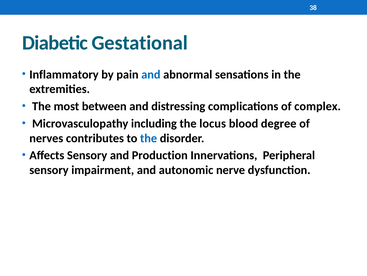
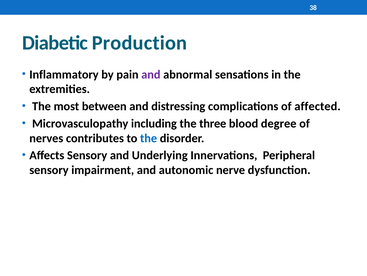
Gestational: Gestational -> Production (140, 43)
and colour: blue -> purple (151, 74)
complex: complex -> affected (318, 106)
locus: locus -> three (213, 123)
Production: Production -> Underlying (160, 155)
